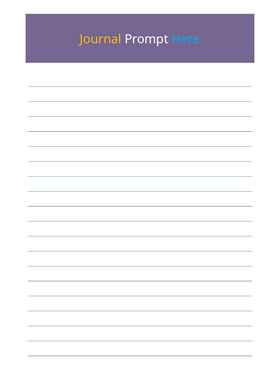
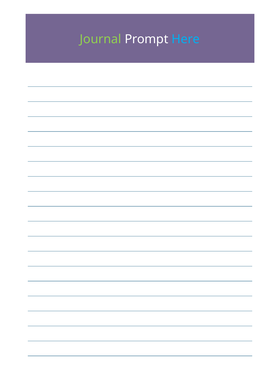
Journal colour: yellow -> light green (101, 39)
